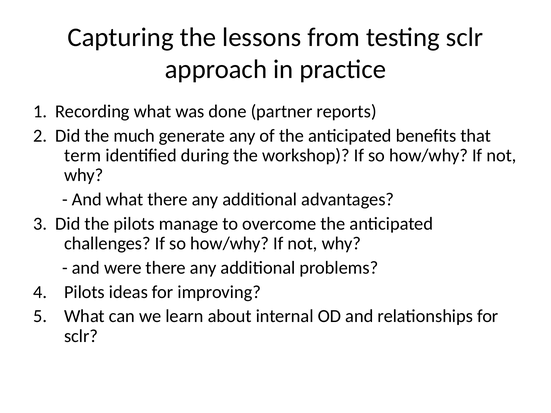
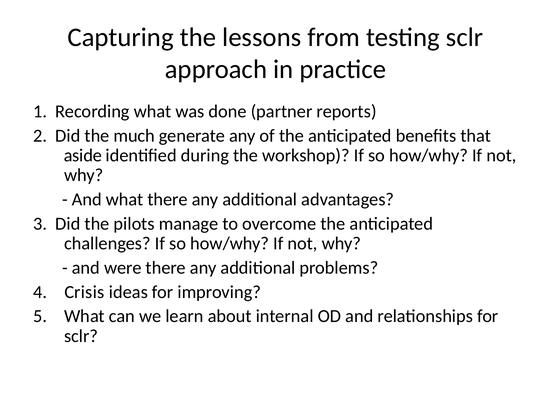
term: term -> aside (83, 156)
Pilots: Pilots -> Crisis (84, 292)
